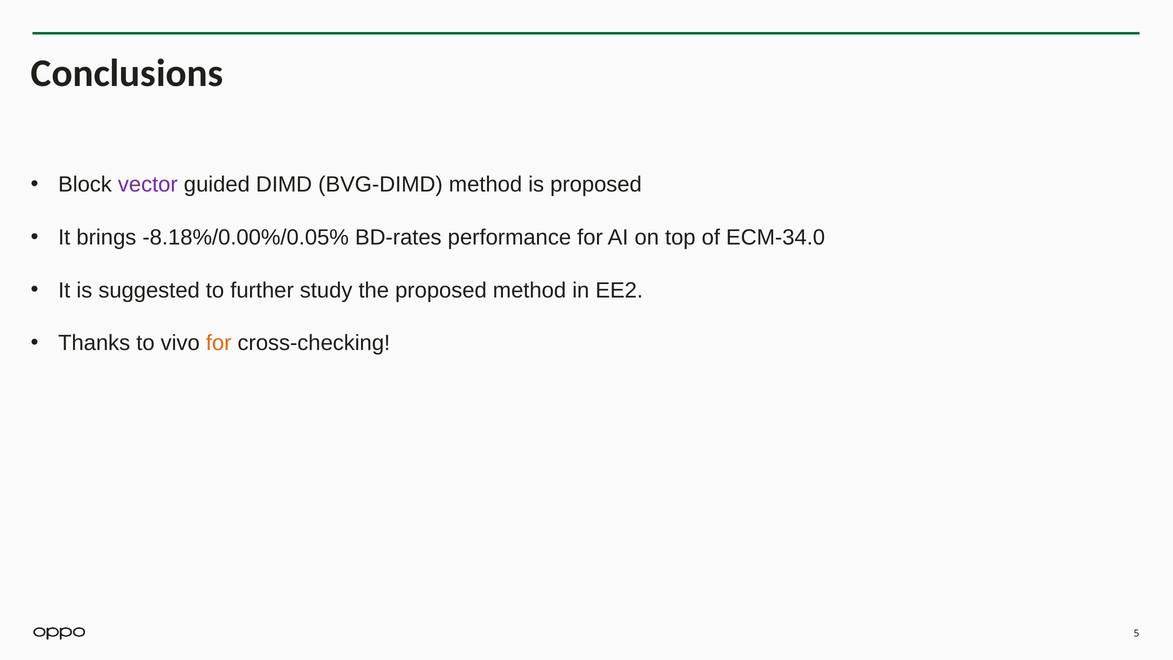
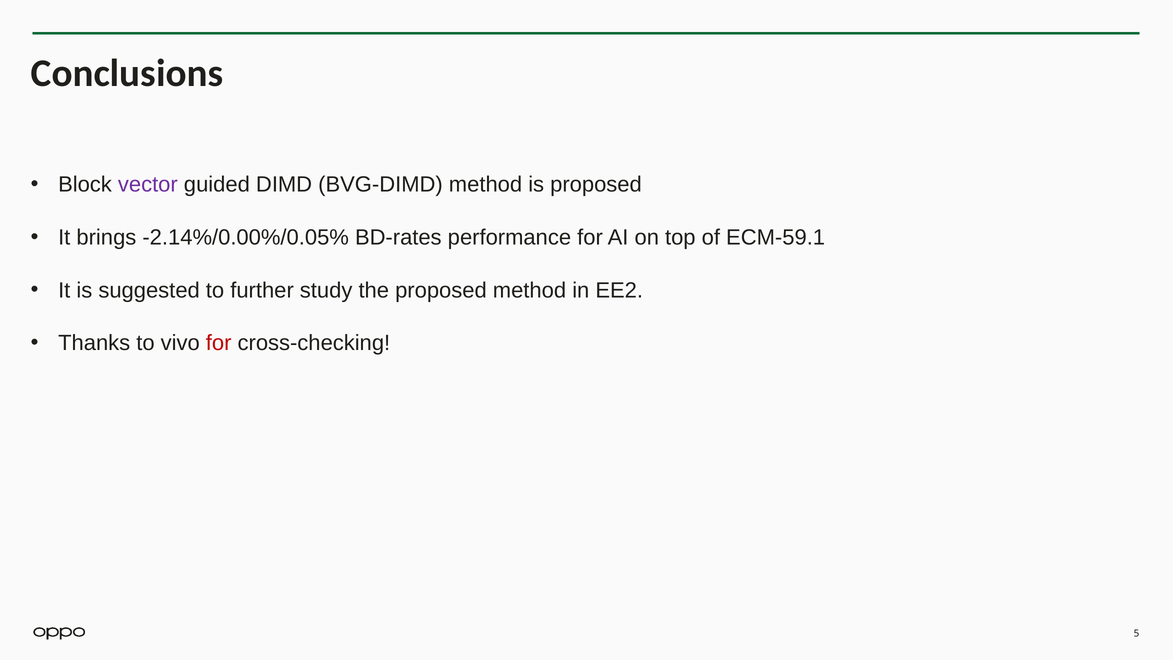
-8.18%/0.00%/0.05%: -8.18%/0.00%/0.05% -> -2.14%/0.00%/0.05% (246, 237)
ECM-34.0: ECM-34.0 -> ECM-59.1 (776, 237)
for colour: orange -> red (219, 343)
